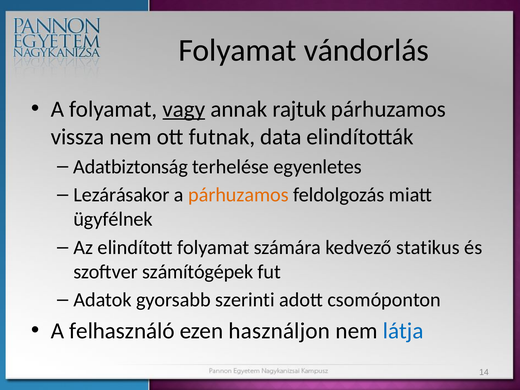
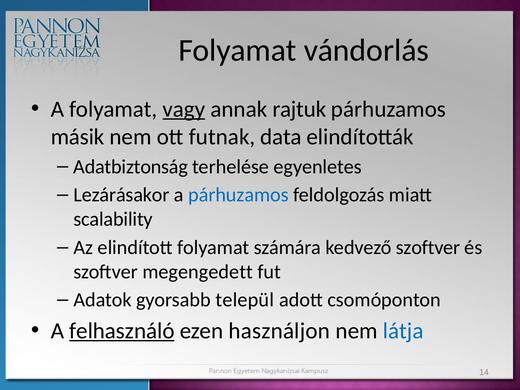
vissza: vissza -> másik (78, 137)
párhuzamos colour: orange -> blue (238, 195)
ügyfélnek: ügyfélnek -> scalability (113, 219)
kedvező statikus: statikus -> szoftver (428, 247)
számítógépek: számítógépek -> megengedett (198, 272)
szerinti: szerinti -> települ (245, 300)
felhasználó underline: none -> present (122, 331)
